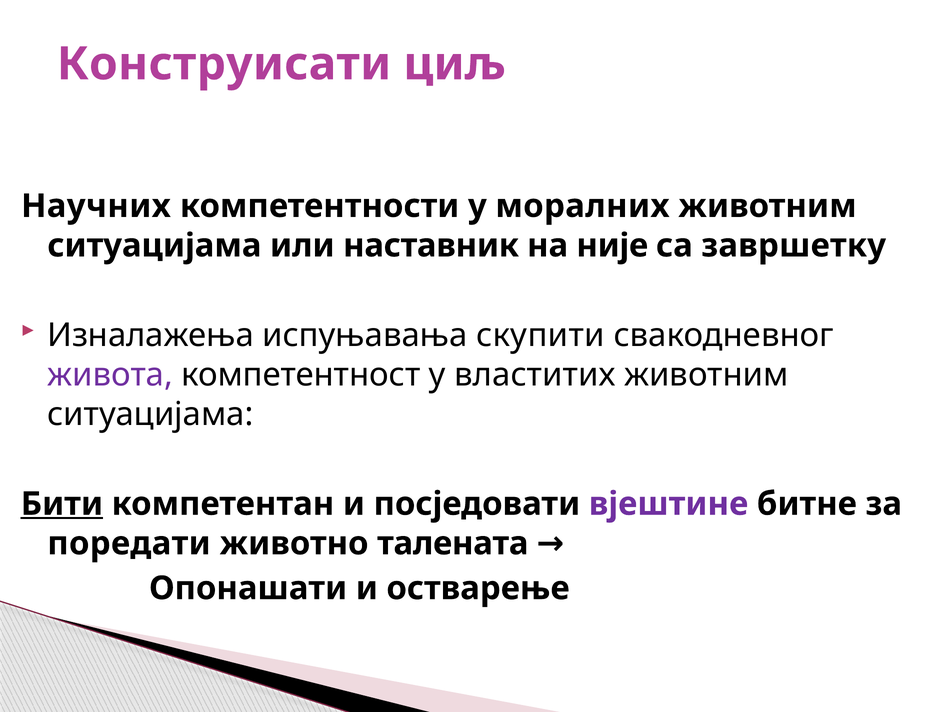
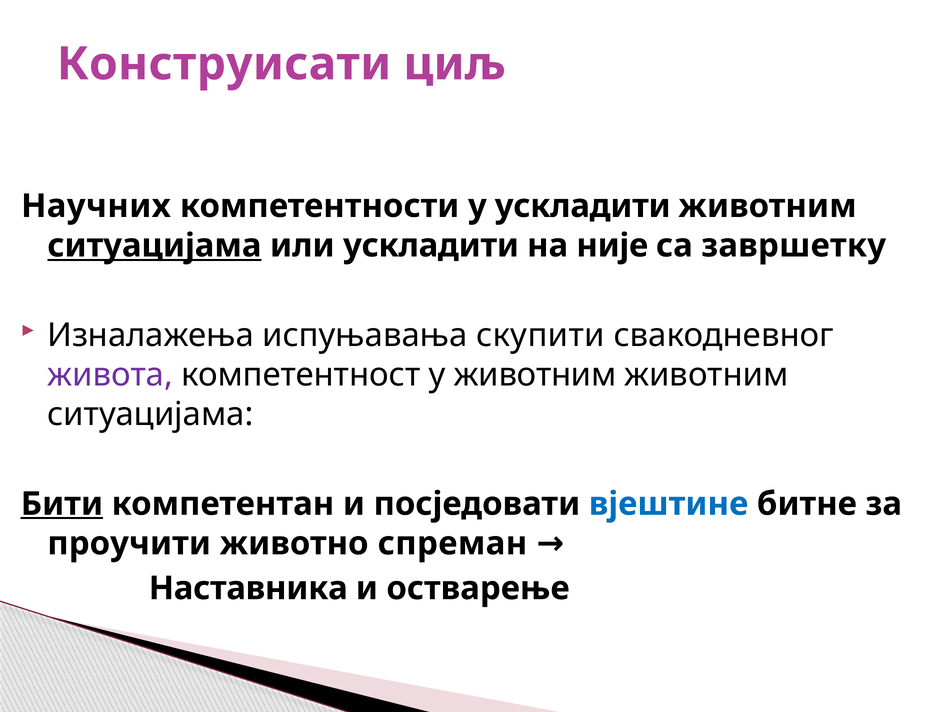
у моралних: моралних -> ускладити (583, 206)
ситуацијама underline: none -> present (154, 246)
или наставник: наставник -> ускладити (431, 246)
у властитих: властитих -> животним (535, 375)
вјештине colour: purple -> blue (669, 504)
поредати: поредати -> проучити (129, 543)
талената: талената -> спреман (452, 543)
Опонашати: Опонашати -> Наставника (248, 588)
